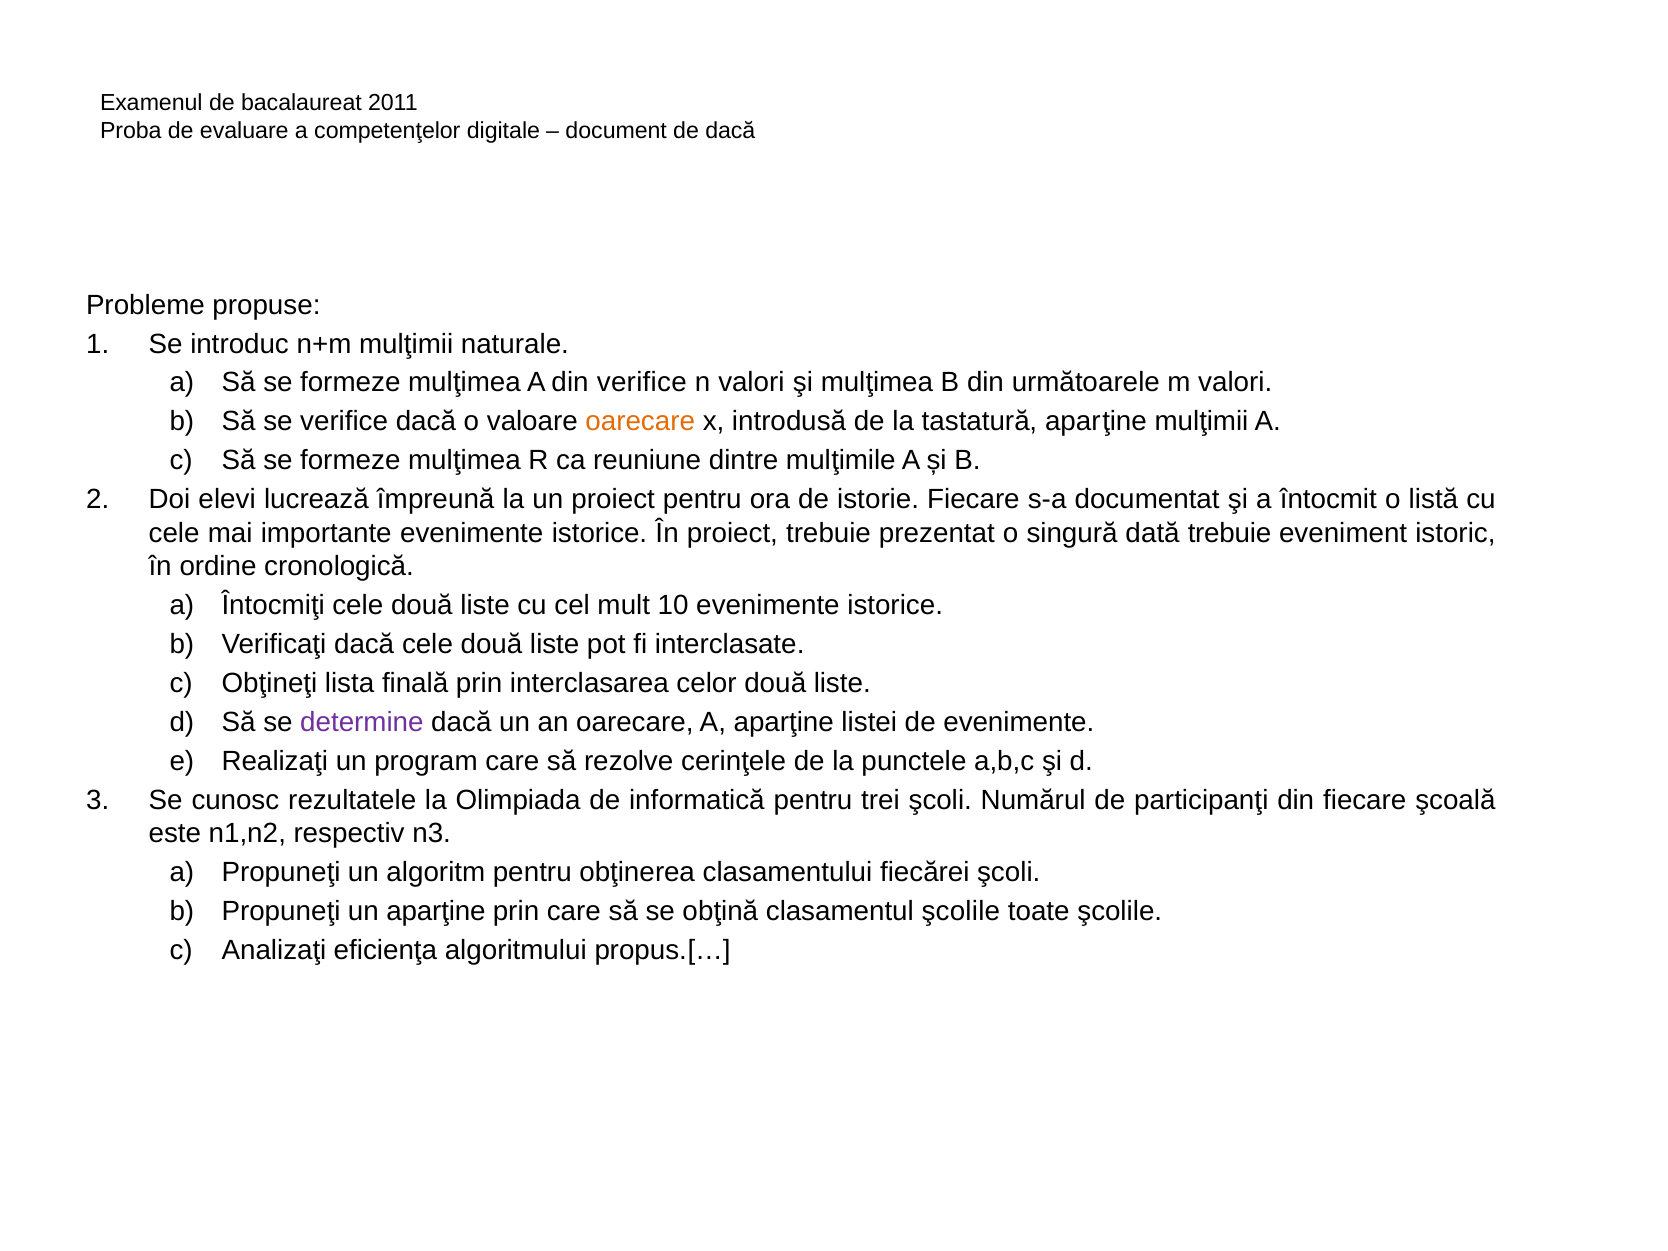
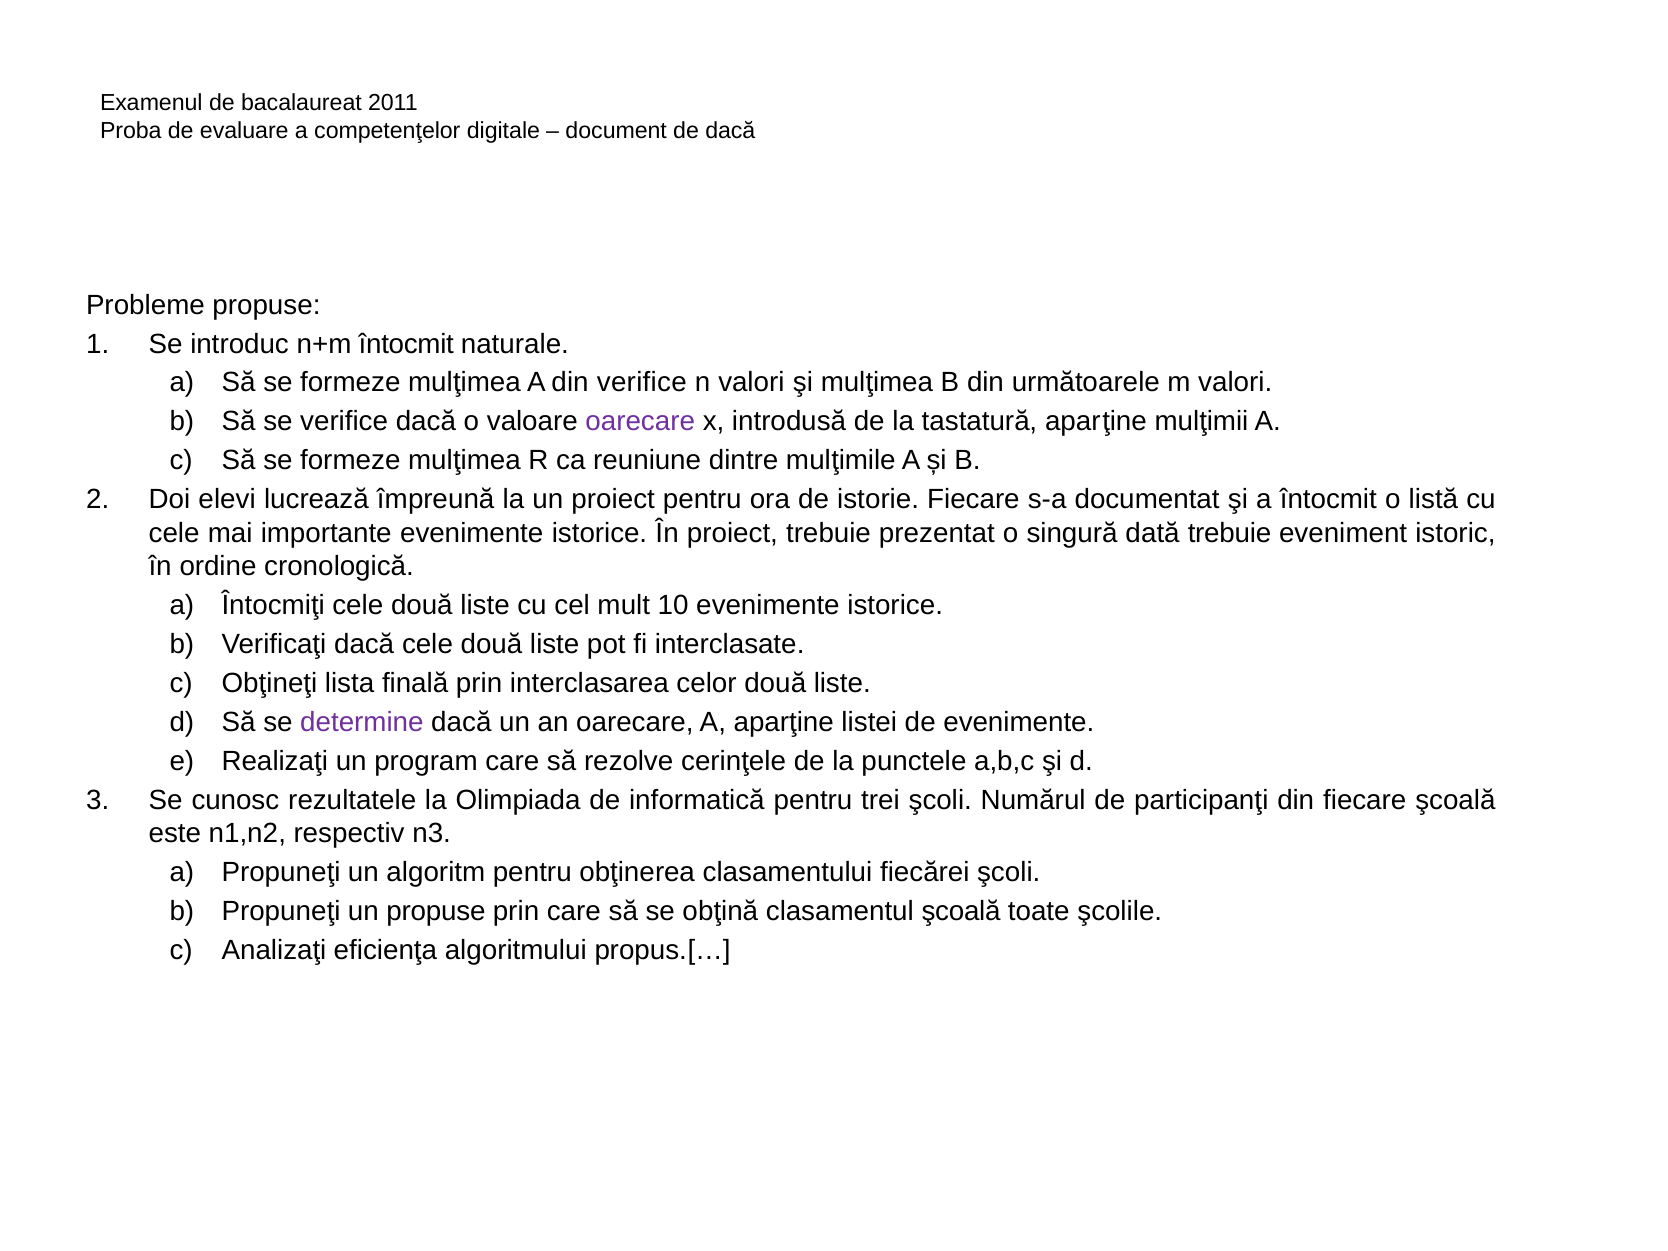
n+m mulţimii: mulţimii -> întocmit (406, 344)
oarecare colour: orange -> purple (640, 422)
un aparţine: aparţine -> propuse (436, 911)
clasamentul şcolile: şcolile -> şcoală (961, 911)
